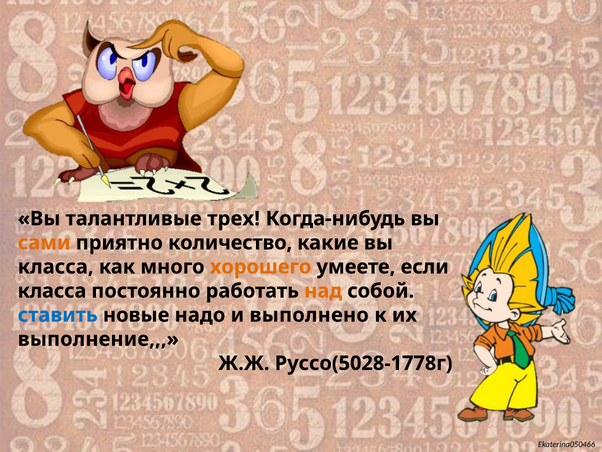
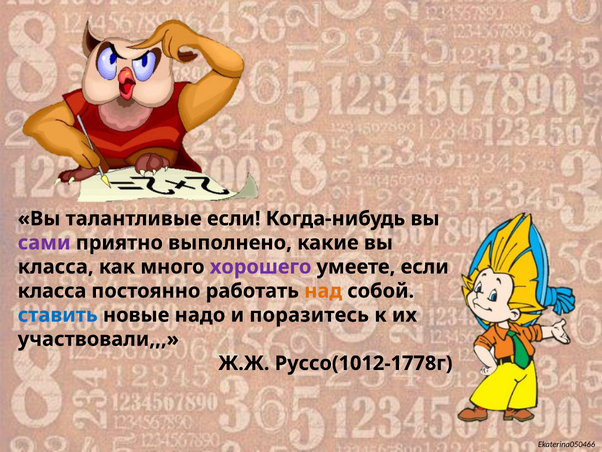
талантливые трех: трех -> если (234, 218)
сами colour: orange -> purple (44, 243)
количество: количество -> выполнено (230, 243)
хорошего colour: orange -> purple (261, 267)
выполнено: выполнено -> поразитесь (309, 315)
выполнение: выполнение -> участвовали (98, 339)
Руссо(5028-1778г: Руссо(5028-1778г -> Руссо(1012-1778г (364, 363)
